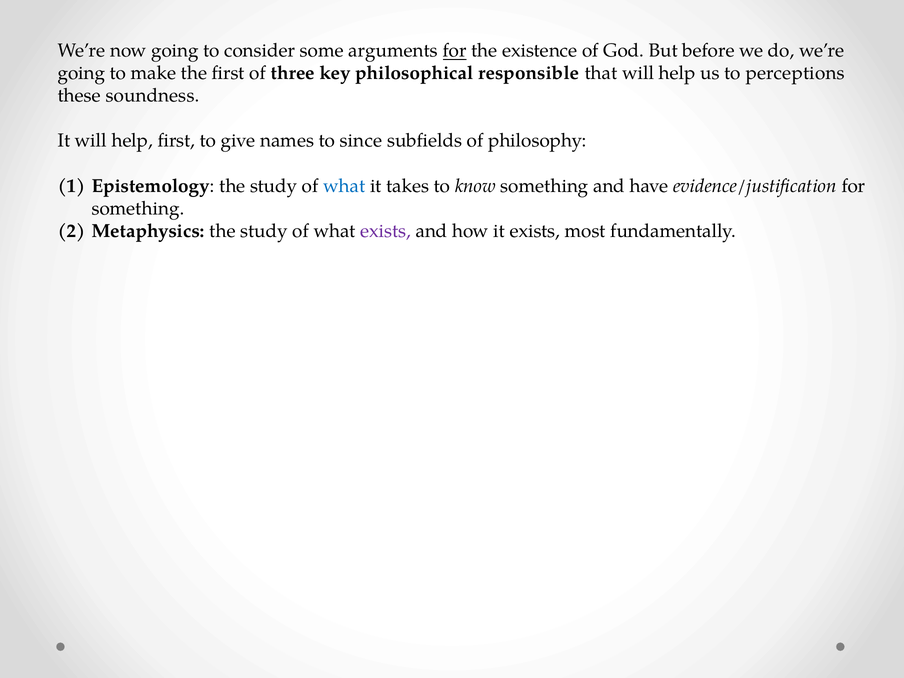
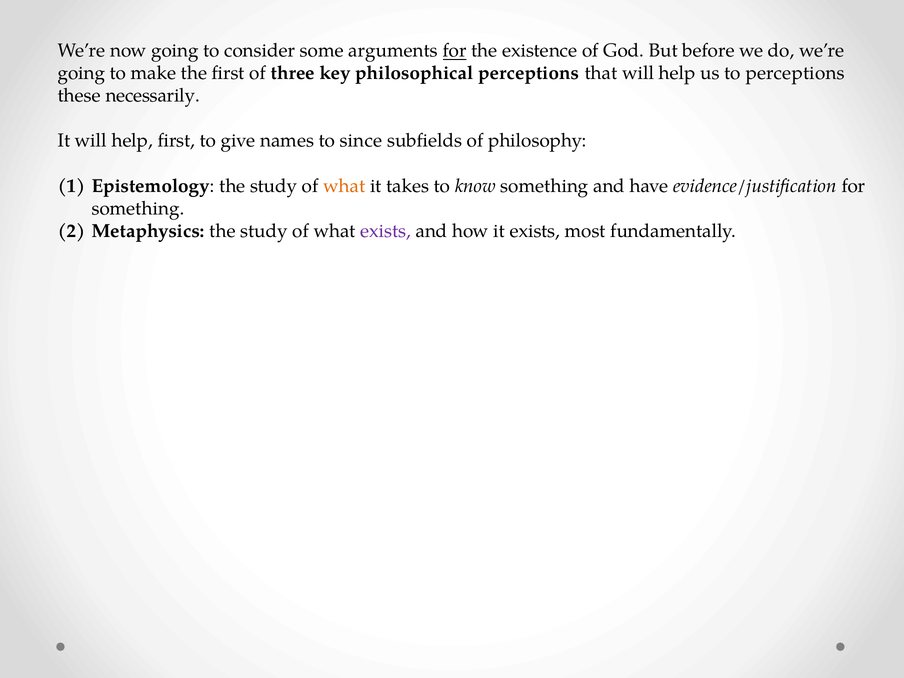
philosophical responsible: responsible -> perceptions (529, 73)
soundness: soundness -> necessarily (153, 96)
what colour: blue -> orange (344, 186)
